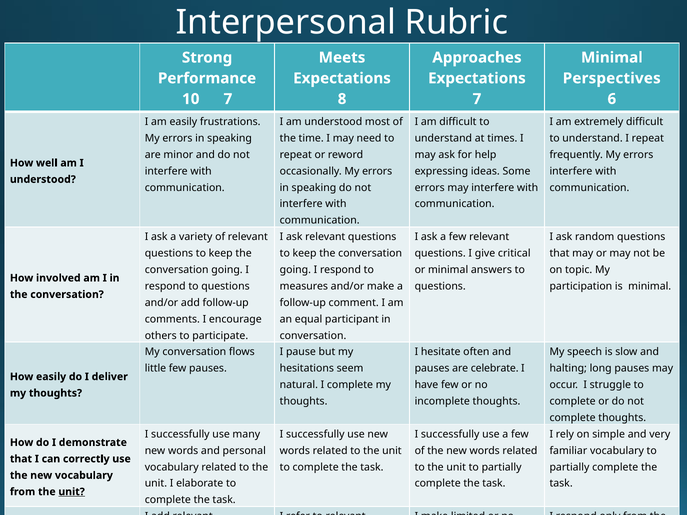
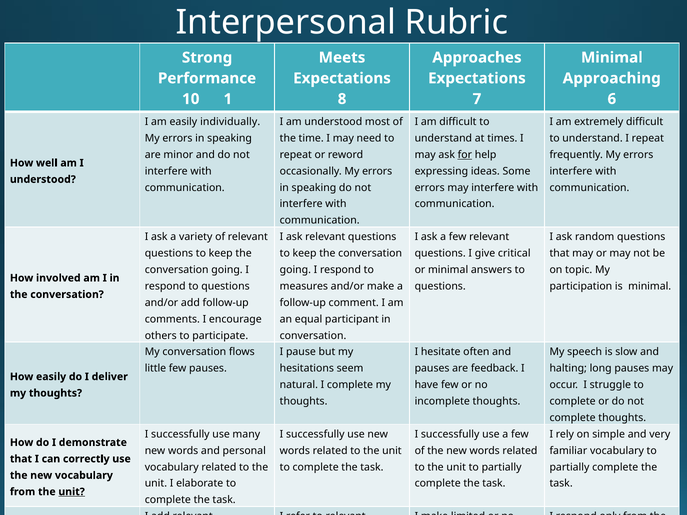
Perspectives: Perspectives -> Approaching (612, 78)
7: 7 -> 1 (228, 99)
frustrations: frustrations -> individually (230, 122)
for underline: none -> present (465, 155)
celebrate: celebrate -> feedback (495, 369)
